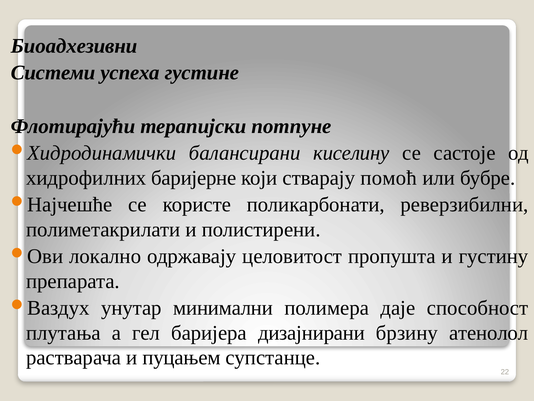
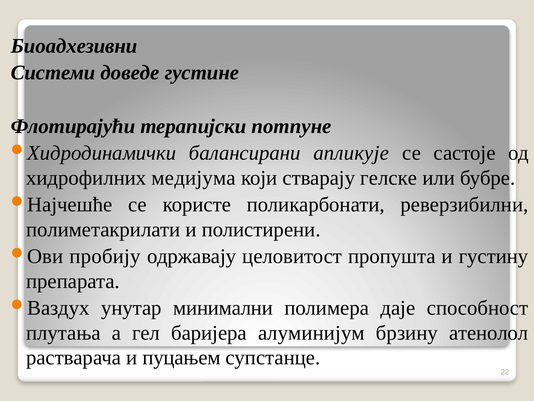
успеха: успеха -> доведе (130, 73)
киселину: киселину -> апликује (351, 153)
баријерне: баријерне -> медијума (194, 178)
помоћ: помоћ -> гелске (389, 178)
локално: локално -> пробију (105, 256)
дизајнирани: дизајнирани -> алуминијум (311, 332)
